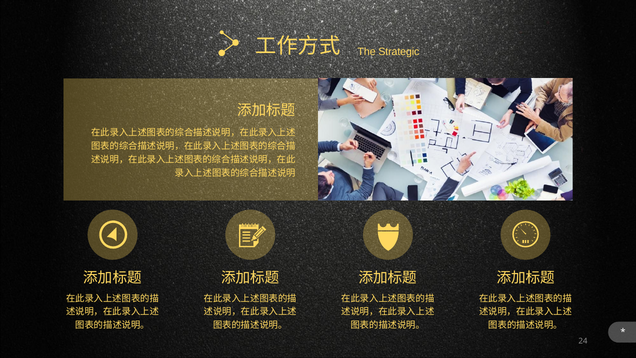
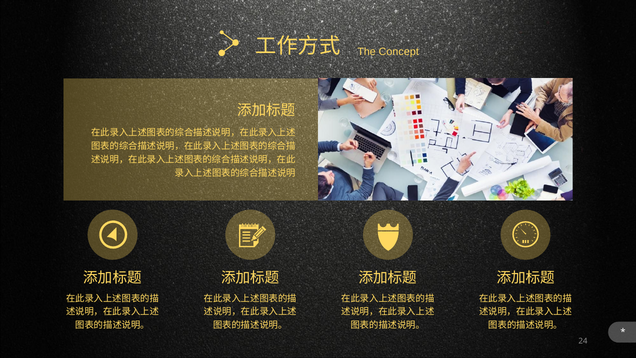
Strategic: Strategic -> Concept (399, 52)
